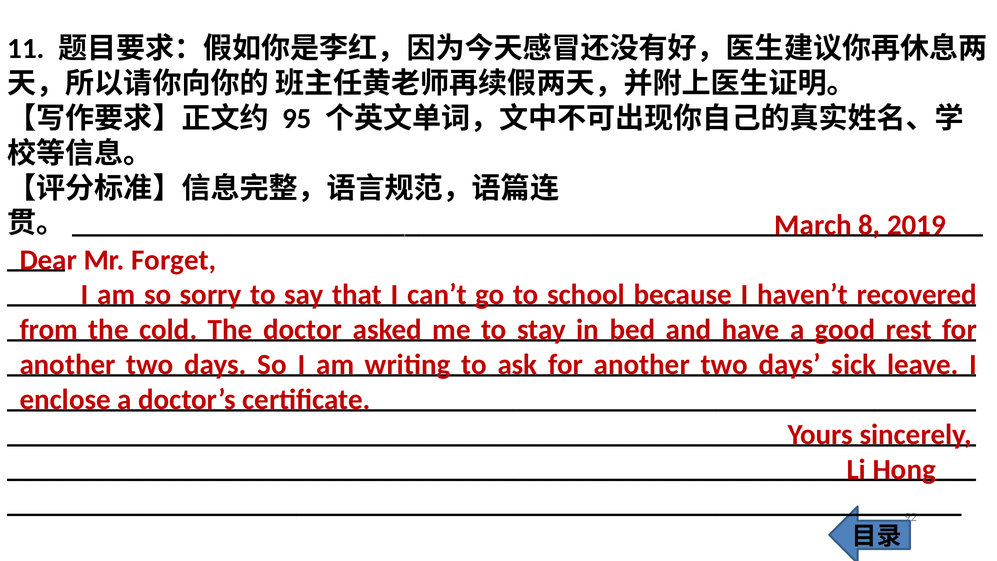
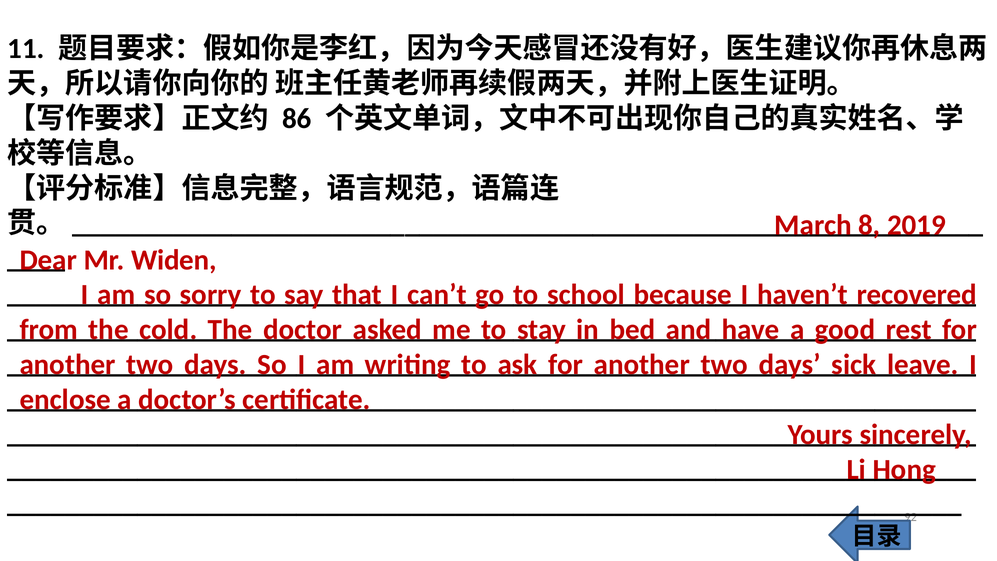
95: 95 -> 86 (297, 119)
Forget: Forget -> Widen (174, 260)
